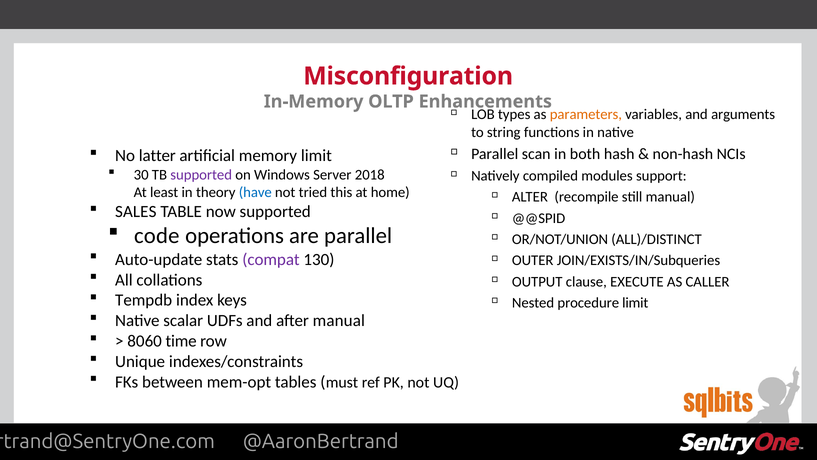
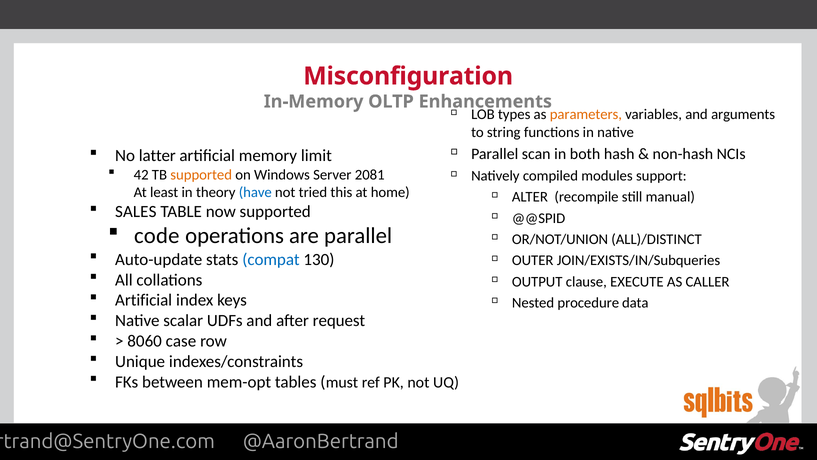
30: 30 -> 42 (141, 175)
supported colour: purple -> orange (201, 175)
2018: 2018 -> 2081 (370, 175)
compat colour: purple -> blue (271, 259)
Tempdb: Tempdb -> Artificial (144, 300)
procedure limit: limit -> data (635, 303)
after manual: manual -> request (339, 320)
time: time -> case (181, 341)
